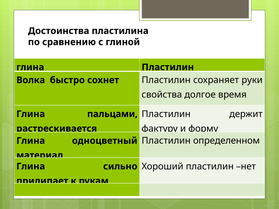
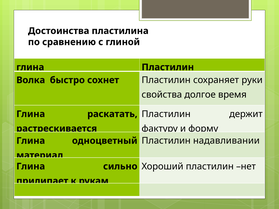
пальцами: пальцами -> раскатать (112, 114)
определенном: определенном -> надавливании (226, 141)
